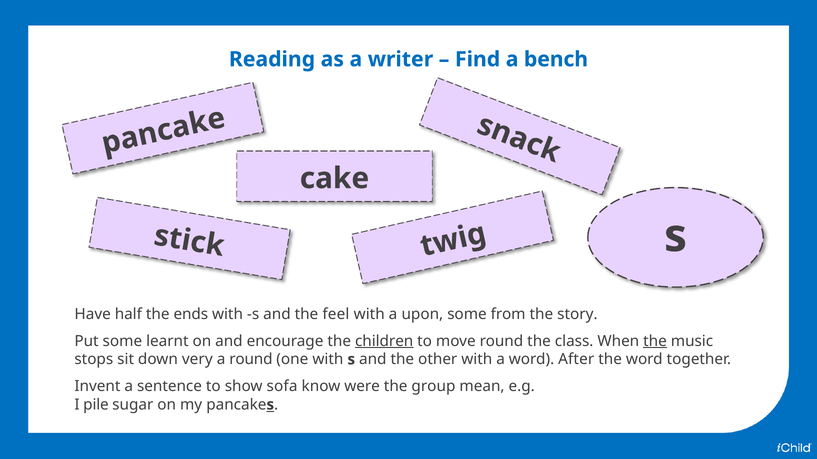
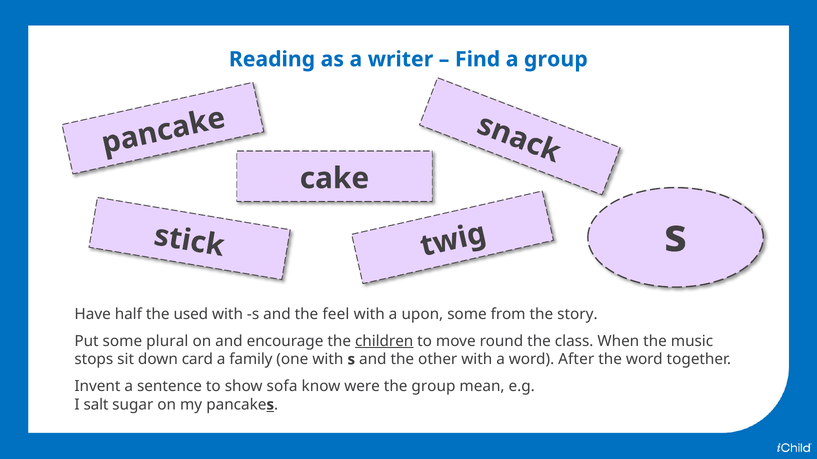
a bench: bench -> group (556, 59)
ends: ends -> used (191, 315)
learnt: learnt -> plural (167, 341)
the underline: present -> none (655, 341)
very: very -> card (197, 360)
a round: round -> family (251, 360)
pile: pile -> salt (96, 405)
